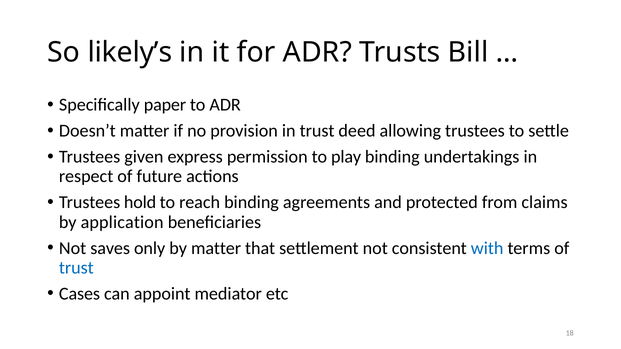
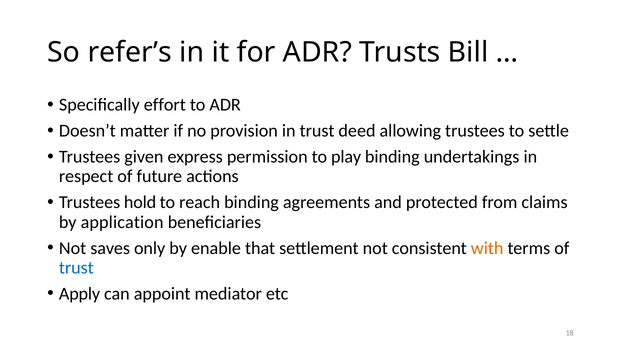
likely’s: likely’s -> refer’s (130, 52)
paper: paper -> effort (165, 105)
by matter: matter -> enable (216, 248)
with colour: blue -> orange (487, 248)
Cases: Cases -> Apply (80, 294)
